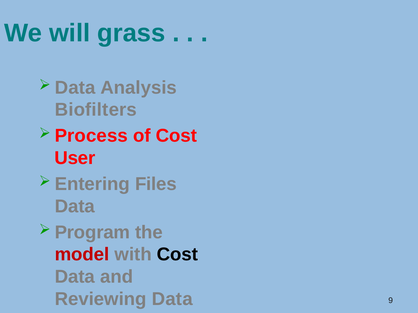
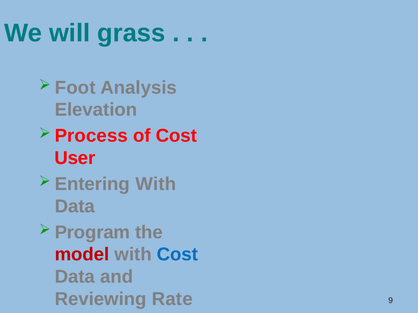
Data: Data -> Foot (75, 88)
Biofilters: Biofilters -> Elevation (96, 110)
Entering Files: Files -> With (156, 184)
Cost colour: black -> blue (177, 255)
Reviewing Data: Data -> Rate (172, 300)
